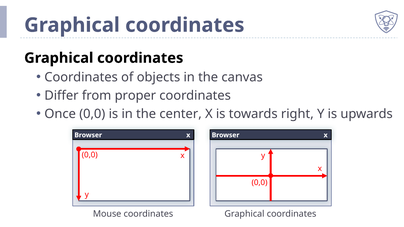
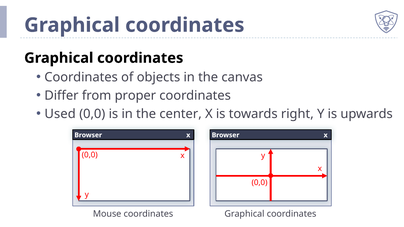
Once: Once -> Used (60, 114)
